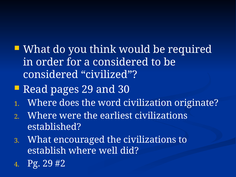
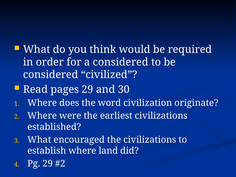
well: well -> land (108, 151)
